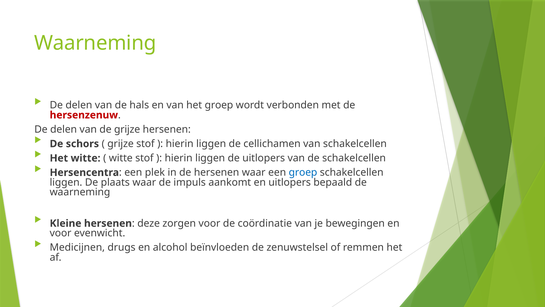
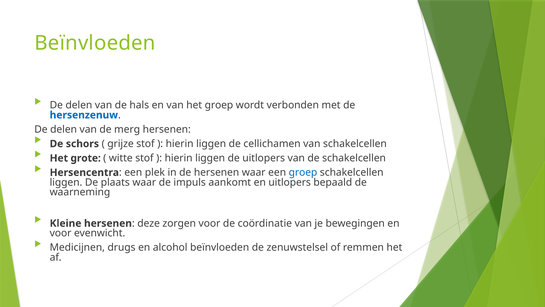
Waarneming: Waarneming -> Beïnvloeden (95, 43)
hersenzenuw colour: red -> blue (84, 115)
de grijze: grijze -> merg (127, 129)
Het witte: witte -> grote (86, 158)
